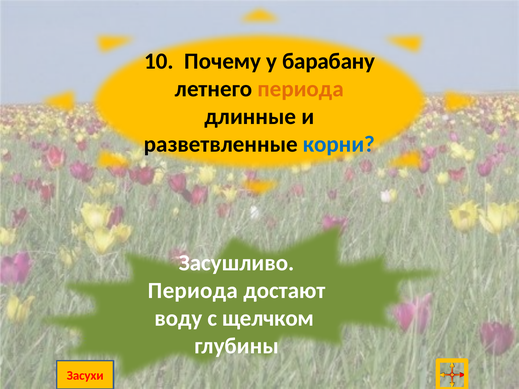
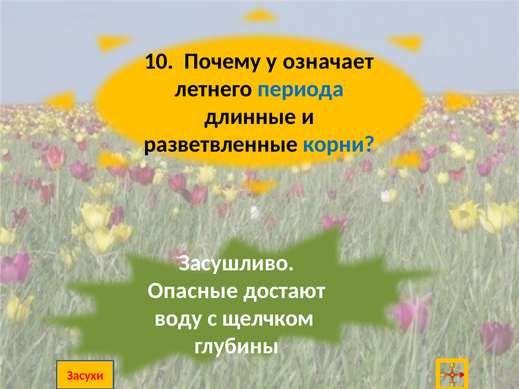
барабану: барабану -> означает (328, 61)
периода colour: orange -> blue (301, 89)
Периода: Периода -> Опасные (193, 291)
